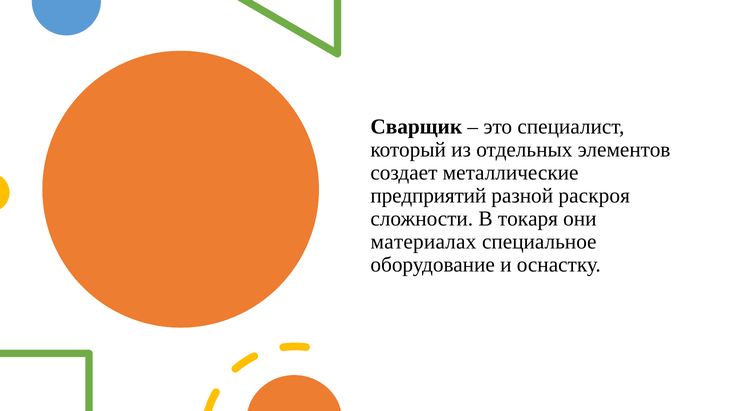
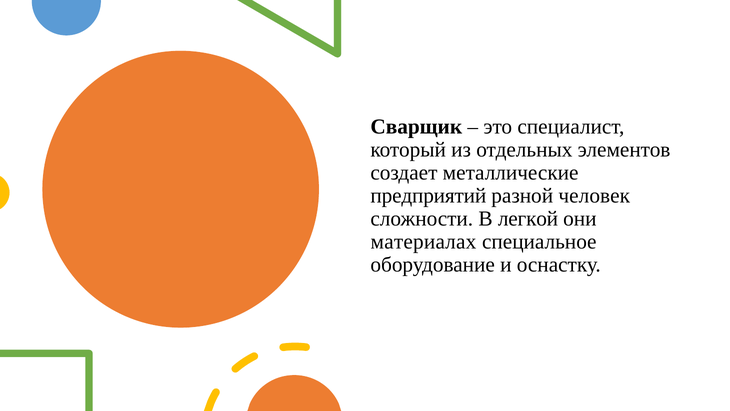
раскроя: раскроя -> человек (594, 195)
токаря: токаря -> легкой (528, 218)
